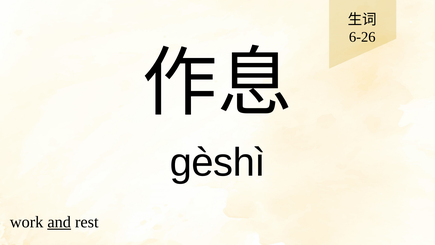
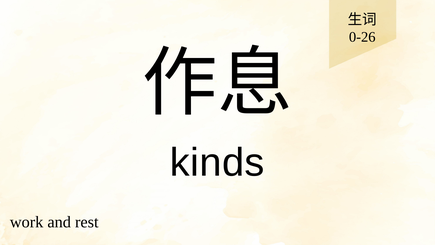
6-26: 6-26 -> 0-26 (362, 37)
gèshì: gèshì -> kinds (217, 163)
and underline: present -> none (59, 222)
